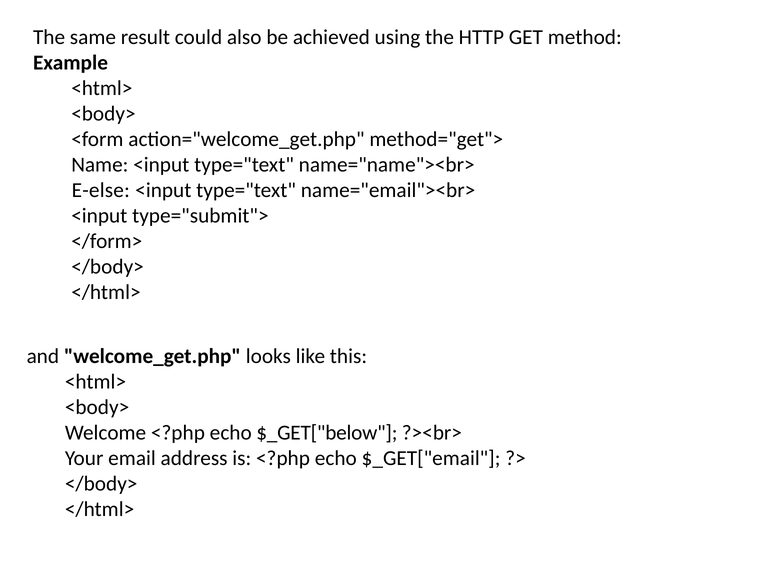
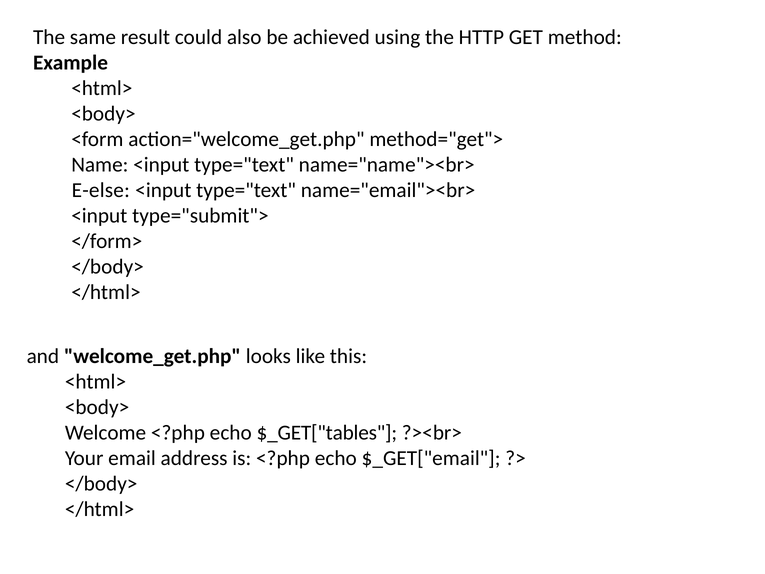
$_GET["below: $_GET["below -> $_GET["tables (327, 432)
